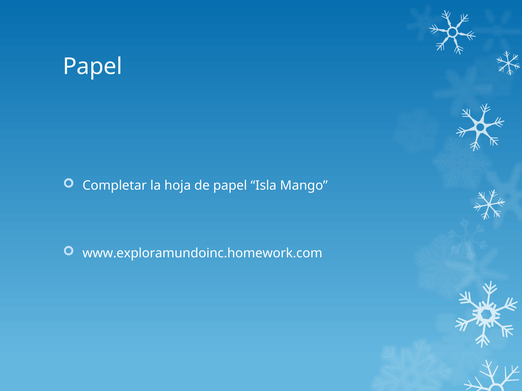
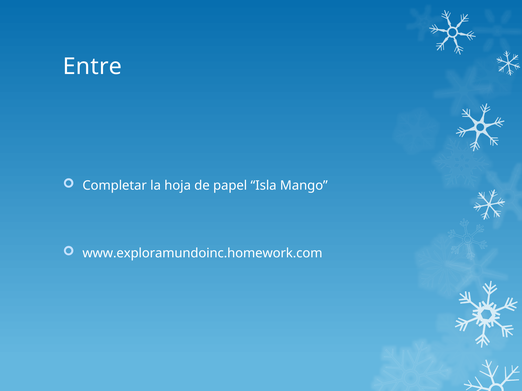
Papel: Papel -> Entre (92, 67)
